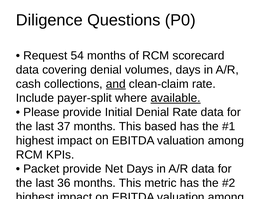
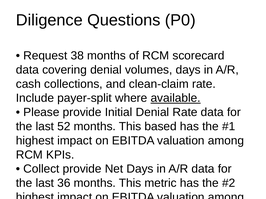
54: 54 -> 38 (77, 56)
and underline: present -> none (116, 84)
37: 37 -> 52 (64, 127)
Packet: Packet -> Collect (41, 169)
